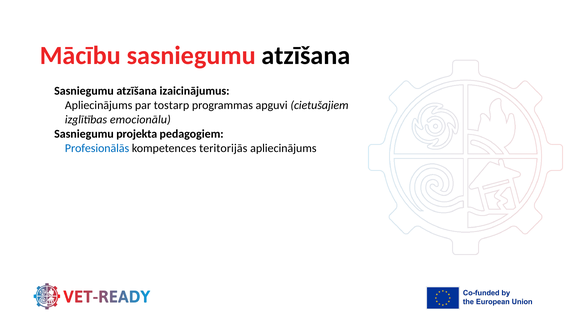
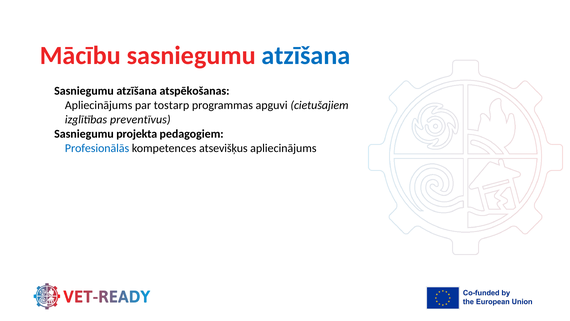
atzīšana colour: black -> blue (306, 56)
izaicinājumus: izaicinājumus -> atspēkošanas (195, 91)
emocionālu: emocionālu -> preventīvus (140, 119)
teritorijās: teritorijās -> atsevišķus (223, 148)
